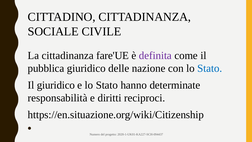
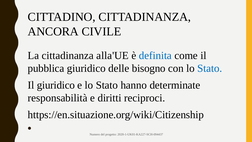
SOCIALE: SOCIALE -> ANCORA (53, 31)
fare'UE: fare'UE -> alla'UE (113, 55)
definita colour: purple -> blue (155, 55)
nazione: nazione -> bisogno (149, 68)
